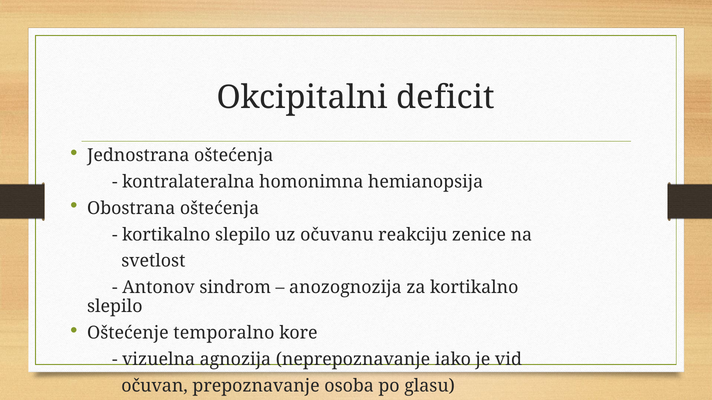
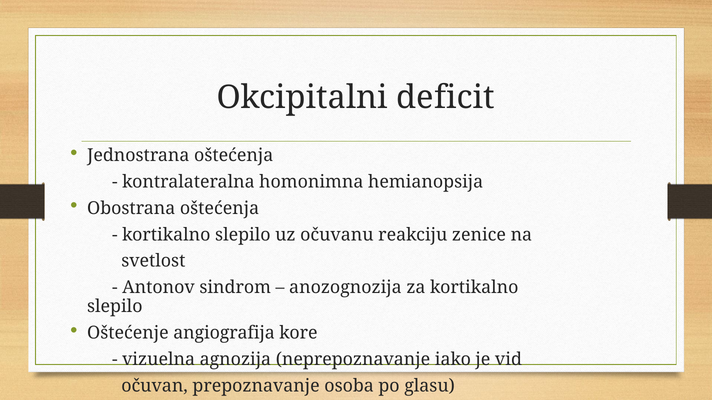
temporalno: temporalno -> angiografija (224, 333)
